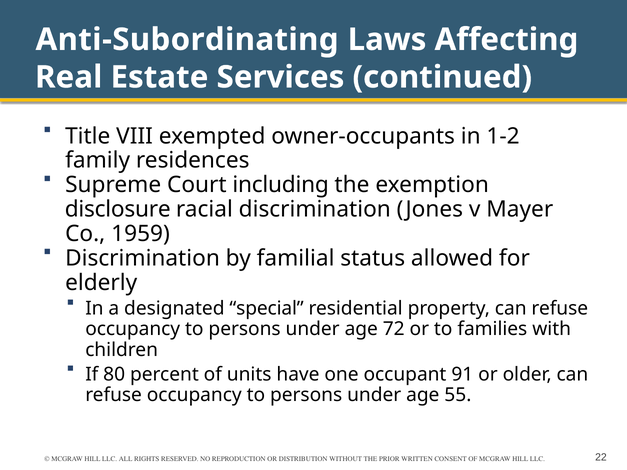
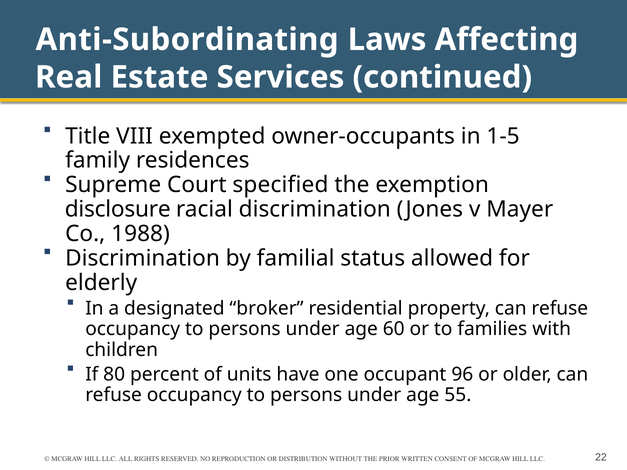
1-2: 1-2 -> 1-5 (503, 136)
including: including -> specified (280, 185)
1959: 1959 -> 1988 (141, 234)
special: special -> broker (267, 309)
72: 72 -> 60 (394, 329)
91: 91 -> 96 (462, 374)
